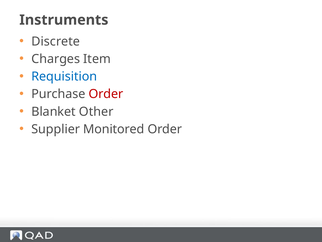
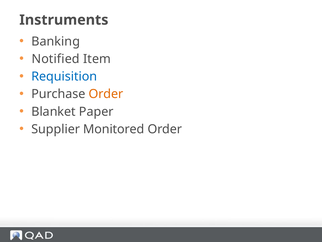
Discrete: Discrete -> Banking (56, 41)
Charges: Charges -> Notified (56, 59)
Order colour: red -> orange (106, 94)
Other: Other -> Paper (96, 111)
